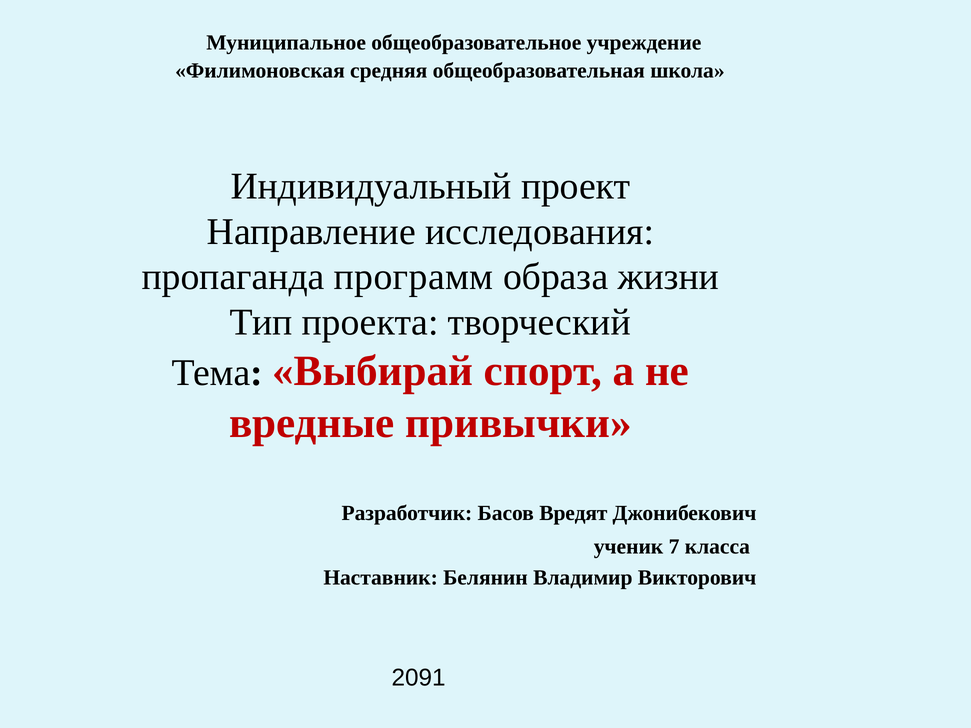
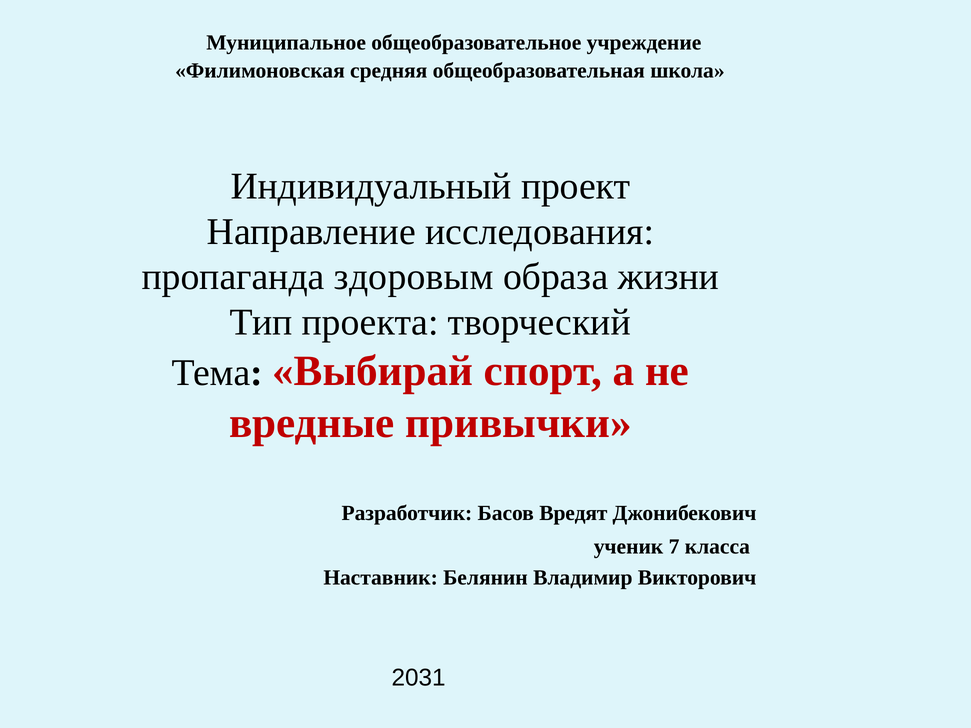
программ: программ -> здоровым (414, 277)
2091: 2091 -> 2031 (419, 678)
